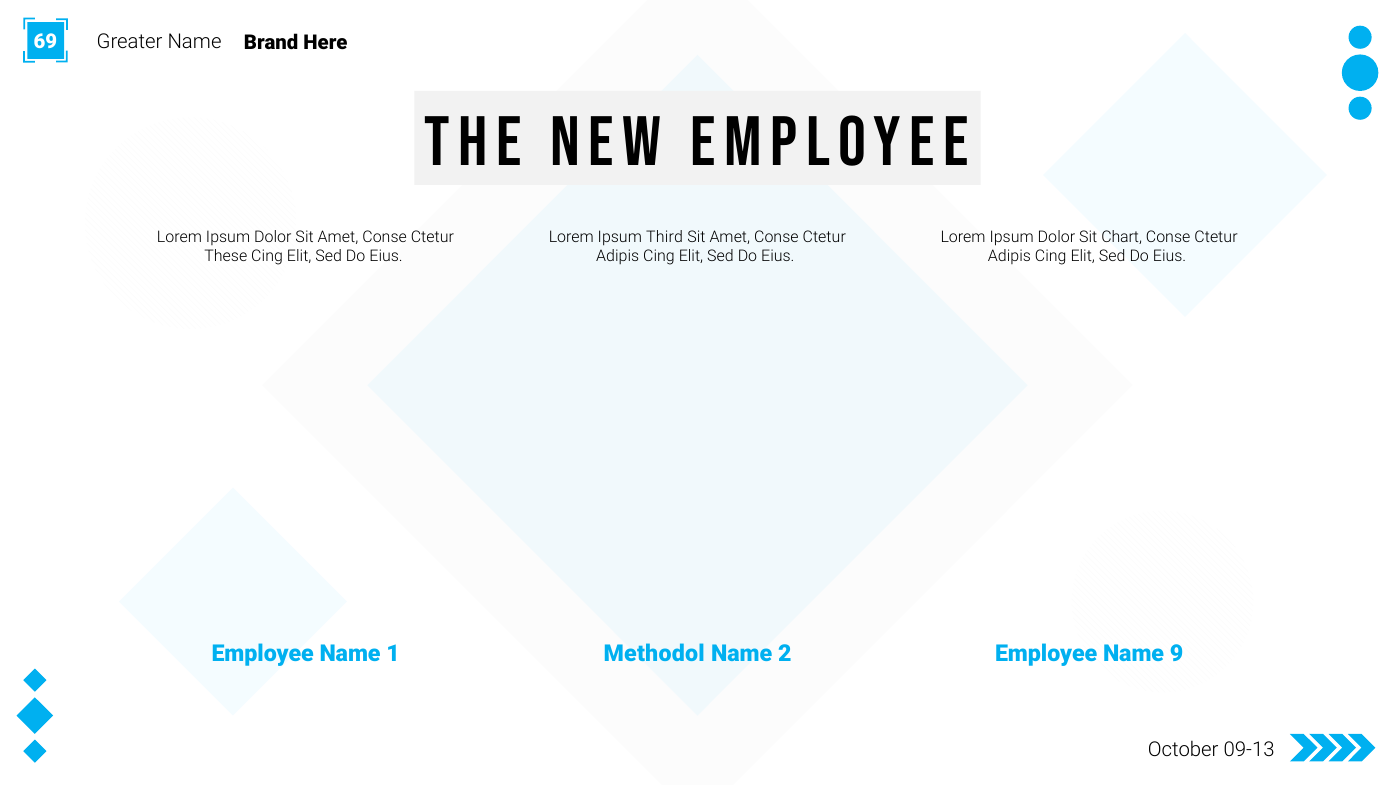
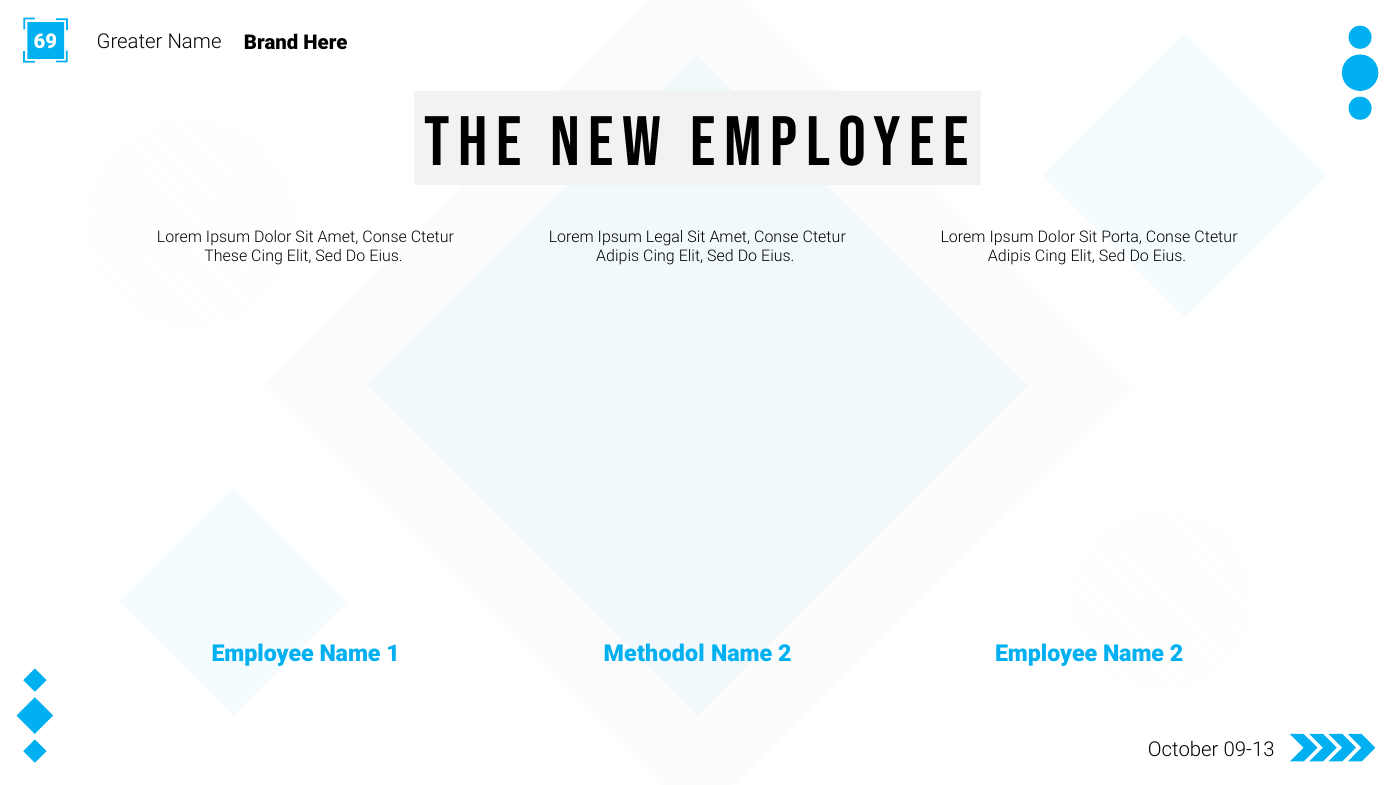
Third: Third -> Legal (665, 237)
Chart: Chart -> Porta (1122, 237)
Employee Name 9: 9 -> 2 (1177, 654)
